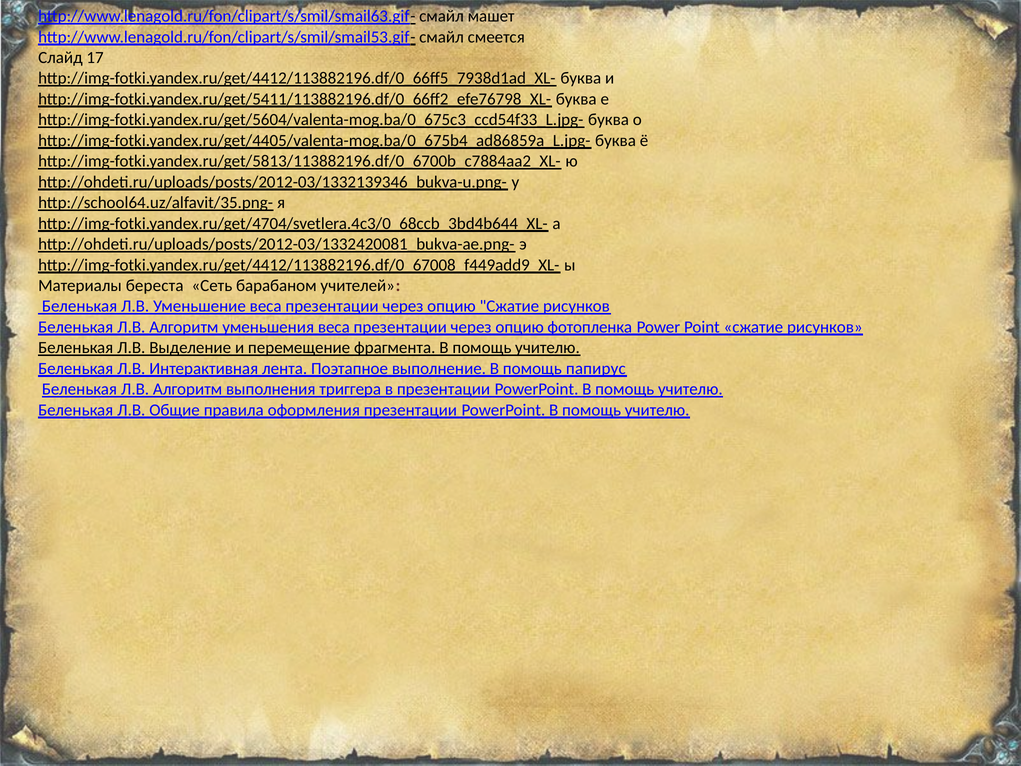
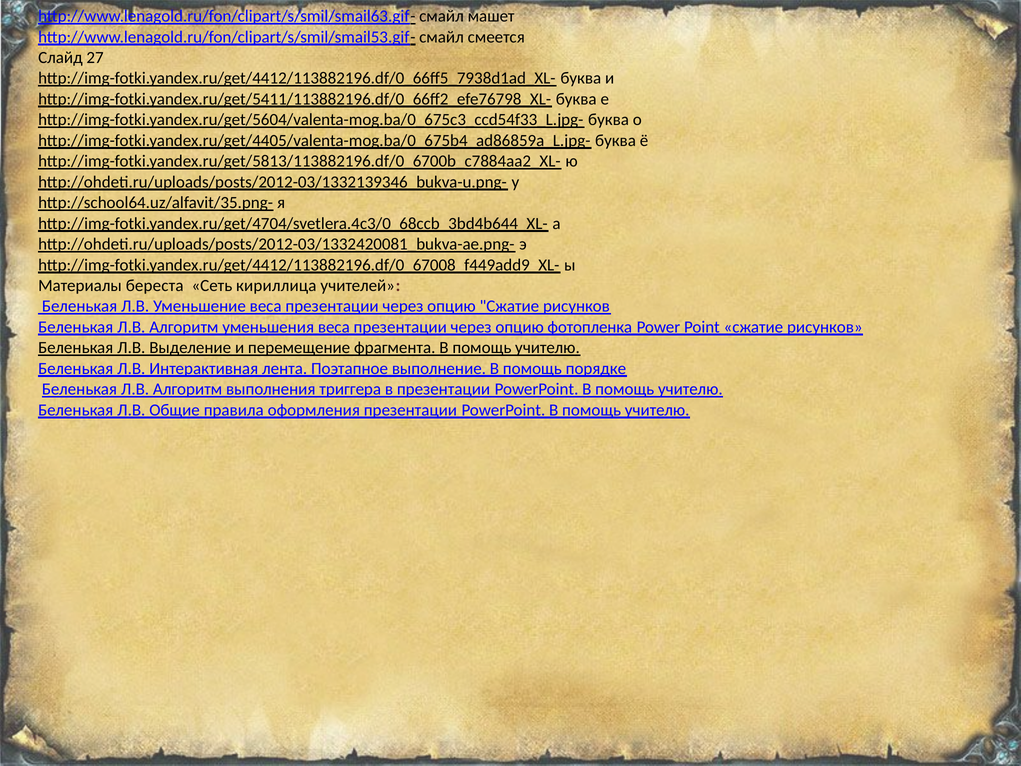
17: 17 -> 27 (95, 58)
барабаном: барабаном -> кириллица (276, 286)
папирус: папирус -> порядке (596, 368)
